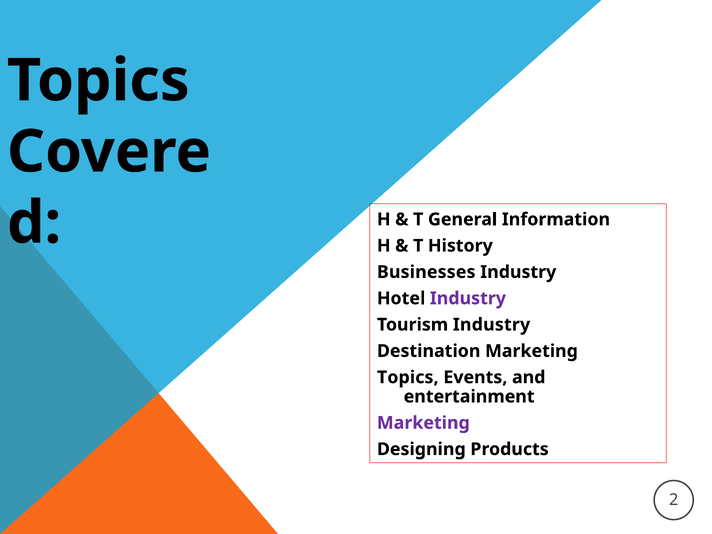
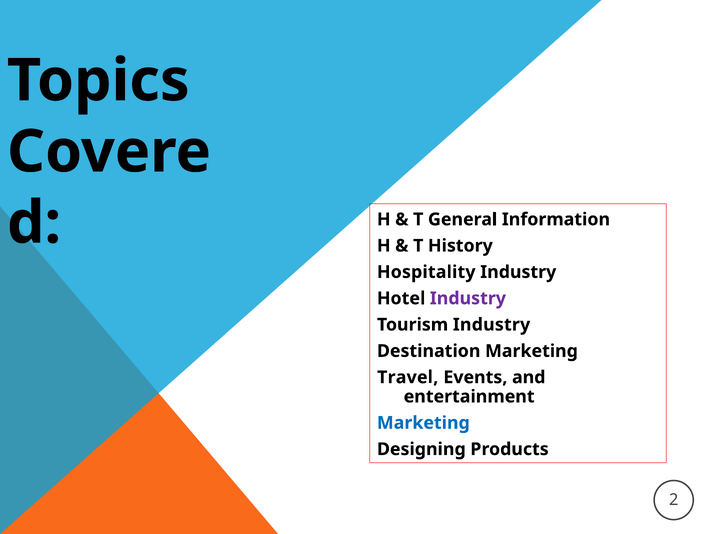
Businesses: Businesses -> Hospitality (426, 272)
Topics: Topics -> Travel (408, 377)
Marketing colour: purple -> blue (423, 423)
